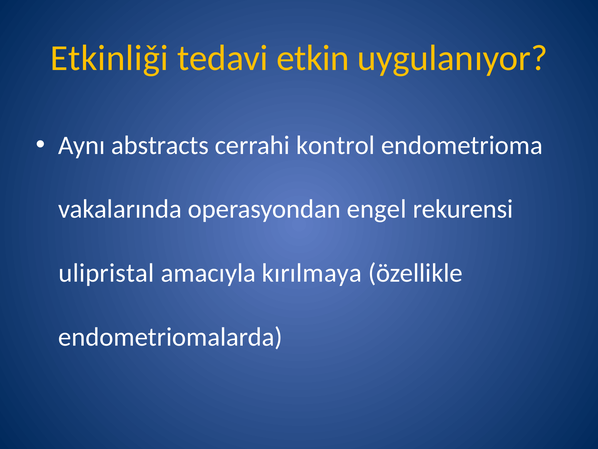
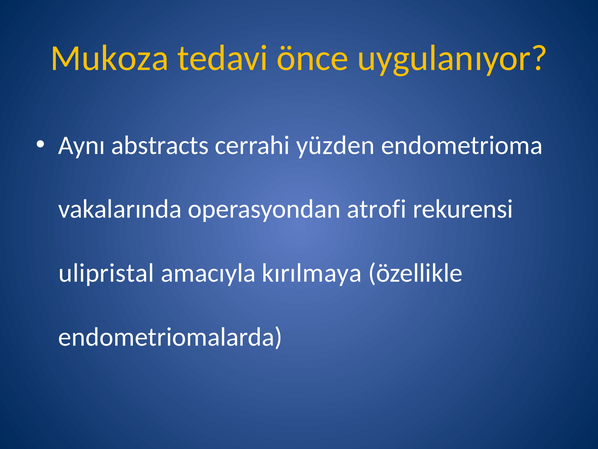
Etkinliǧi: Etkinliǧi -> Mukoza (110, 58)
etkin: etkin -> önce (313, 58)
kontrol: kontrol -> yüzden (335, 145)
engel: engel -> atrofi (377, 209)
